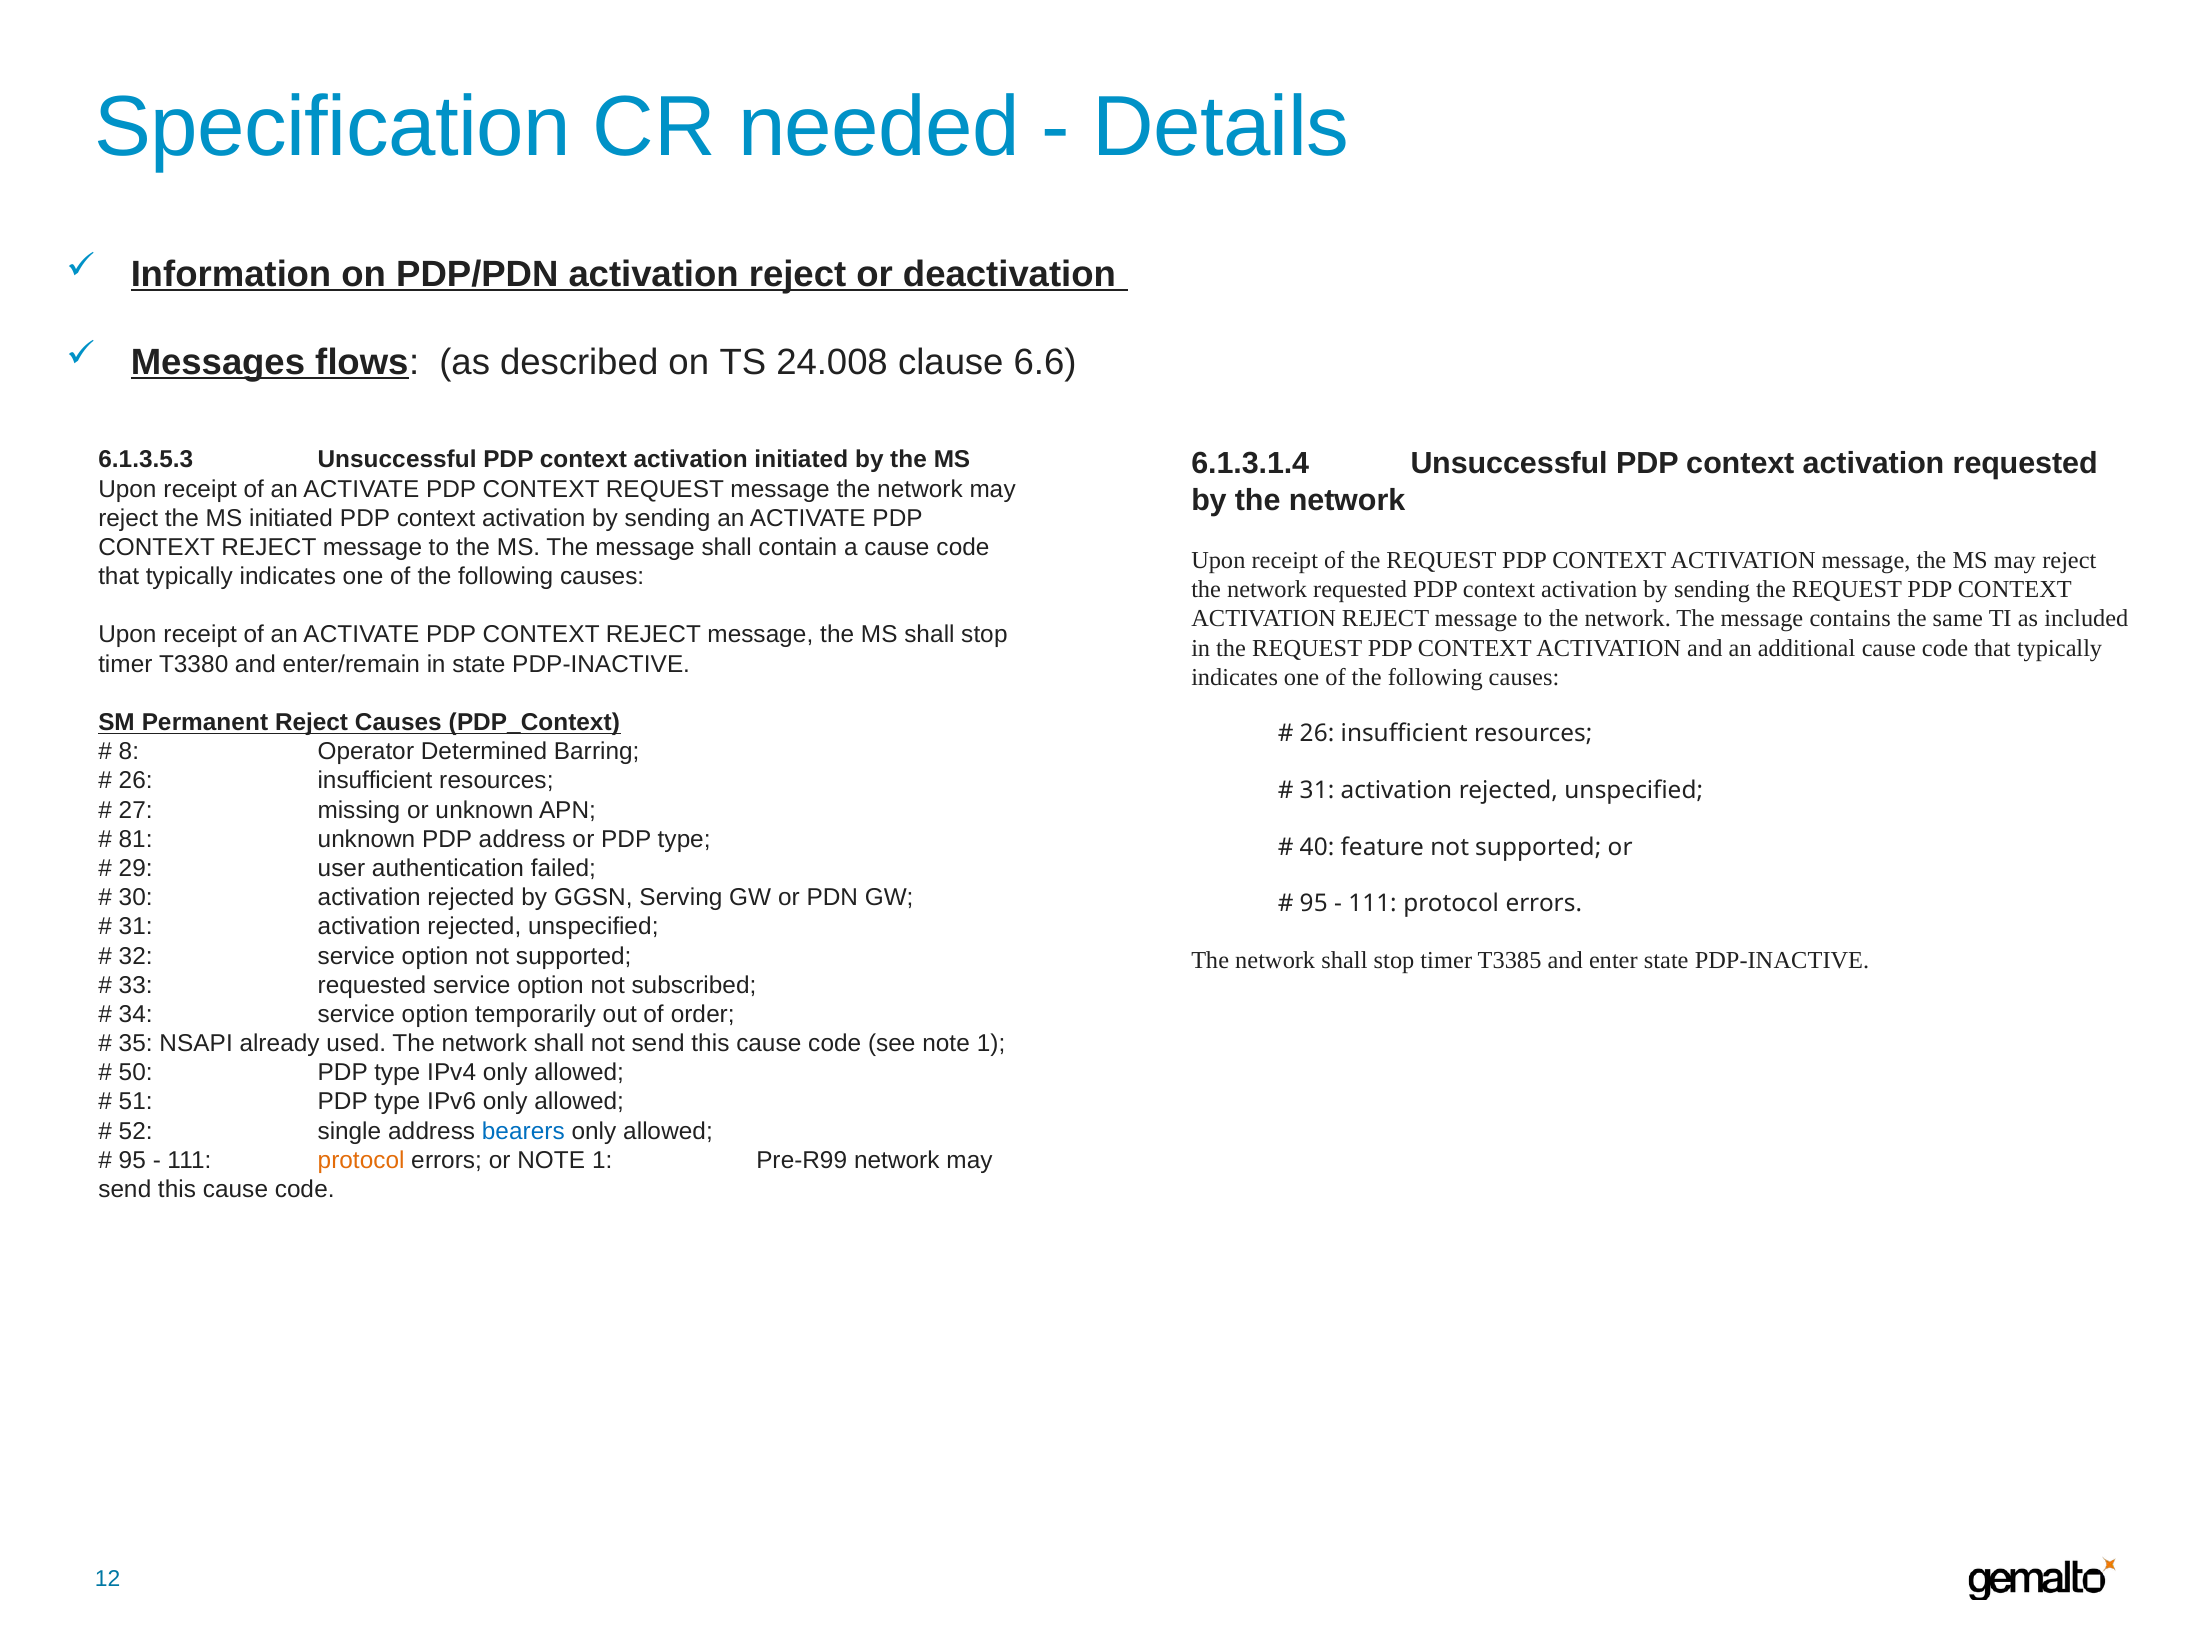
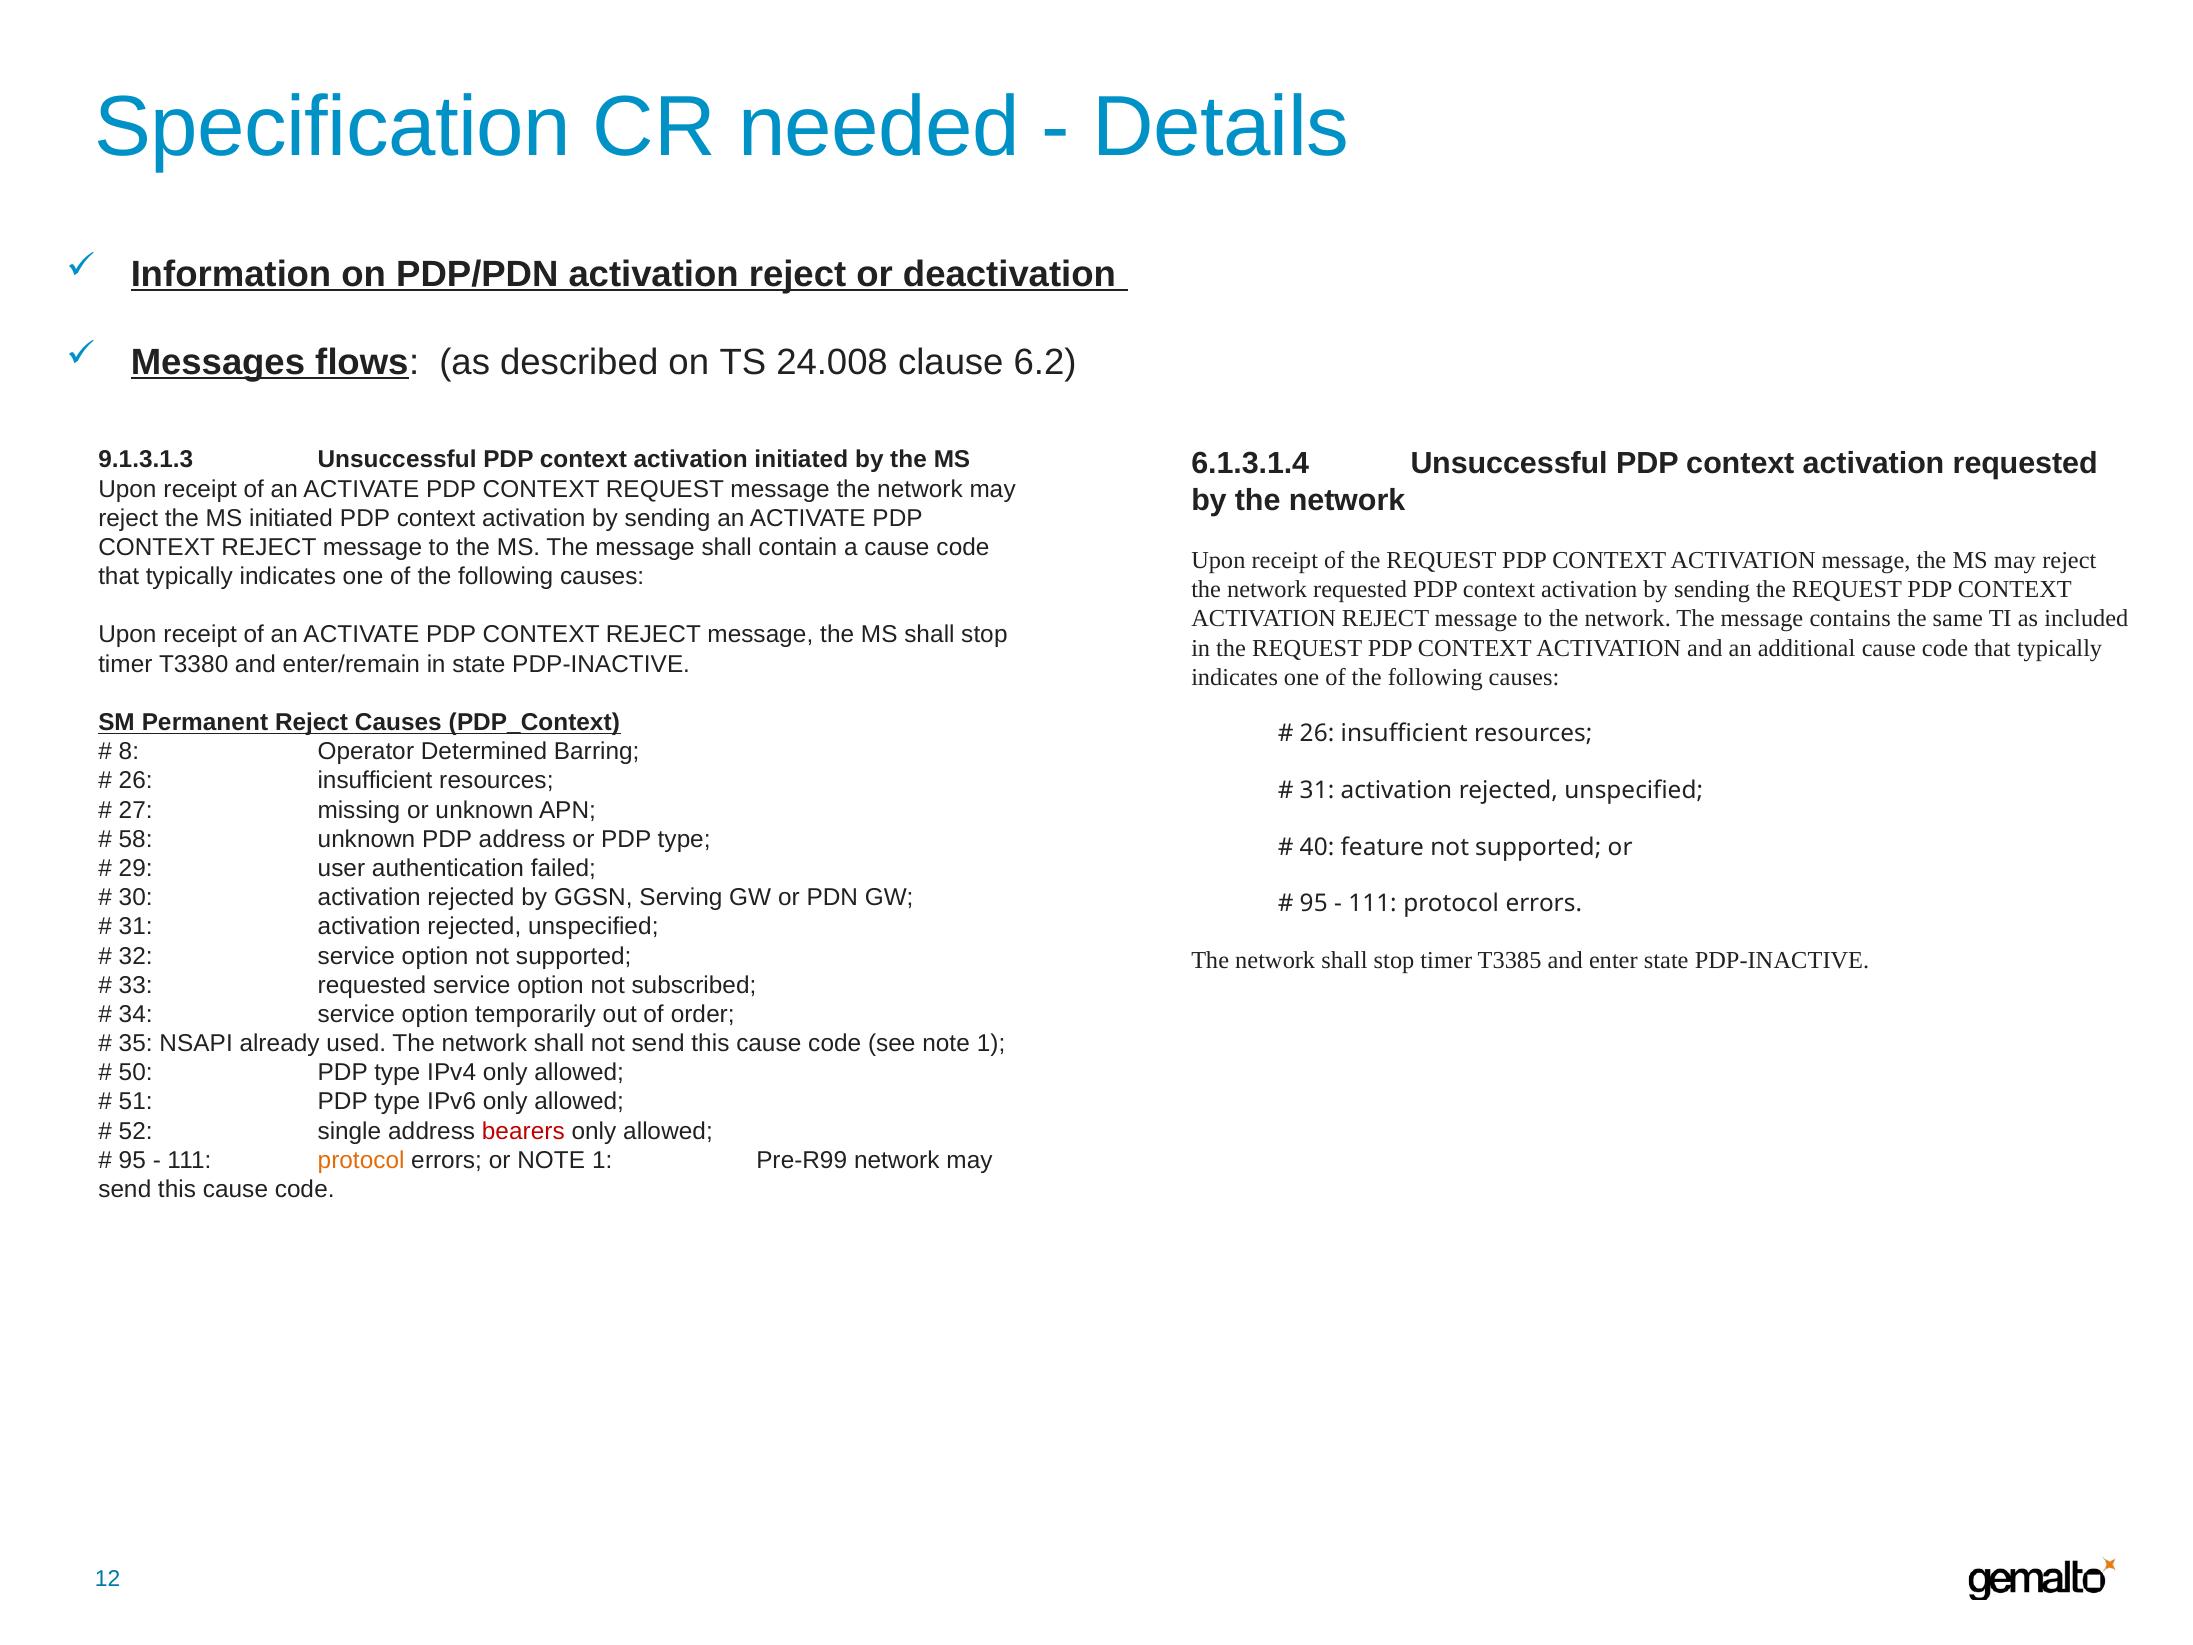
6.6: 6.6 -> 6.2 (1045, 362)
6.1.3.5.3: 6.1.3.5.3 -> 9.1.3.1.3 (146, 460)
81: 81 -> 58 (136, 839)
bearers colour: blue -> red (523, 1131)
